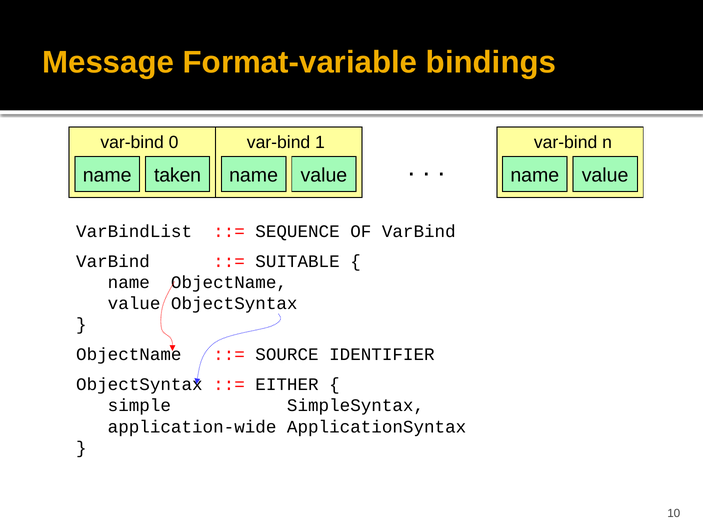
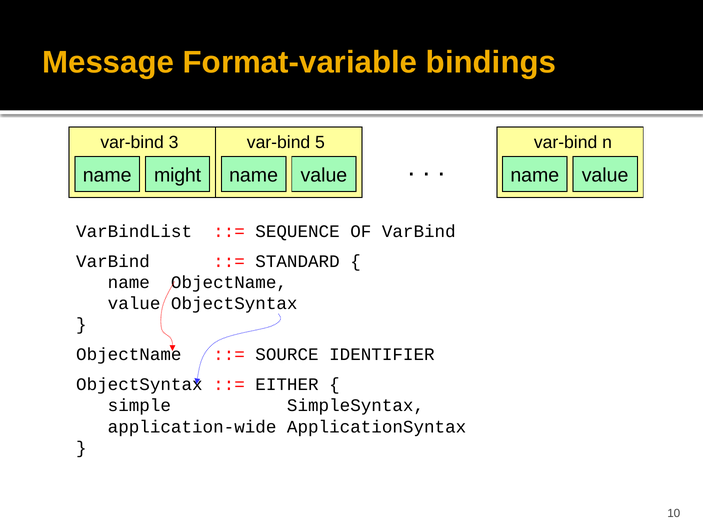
0: 0 -> 3 (174, 142)
1: 1 -> 5 (320, 142)
taken: taken -> might (178, 175)
SUITABLE: SUITABLE -> STANDARD (298, 261)
